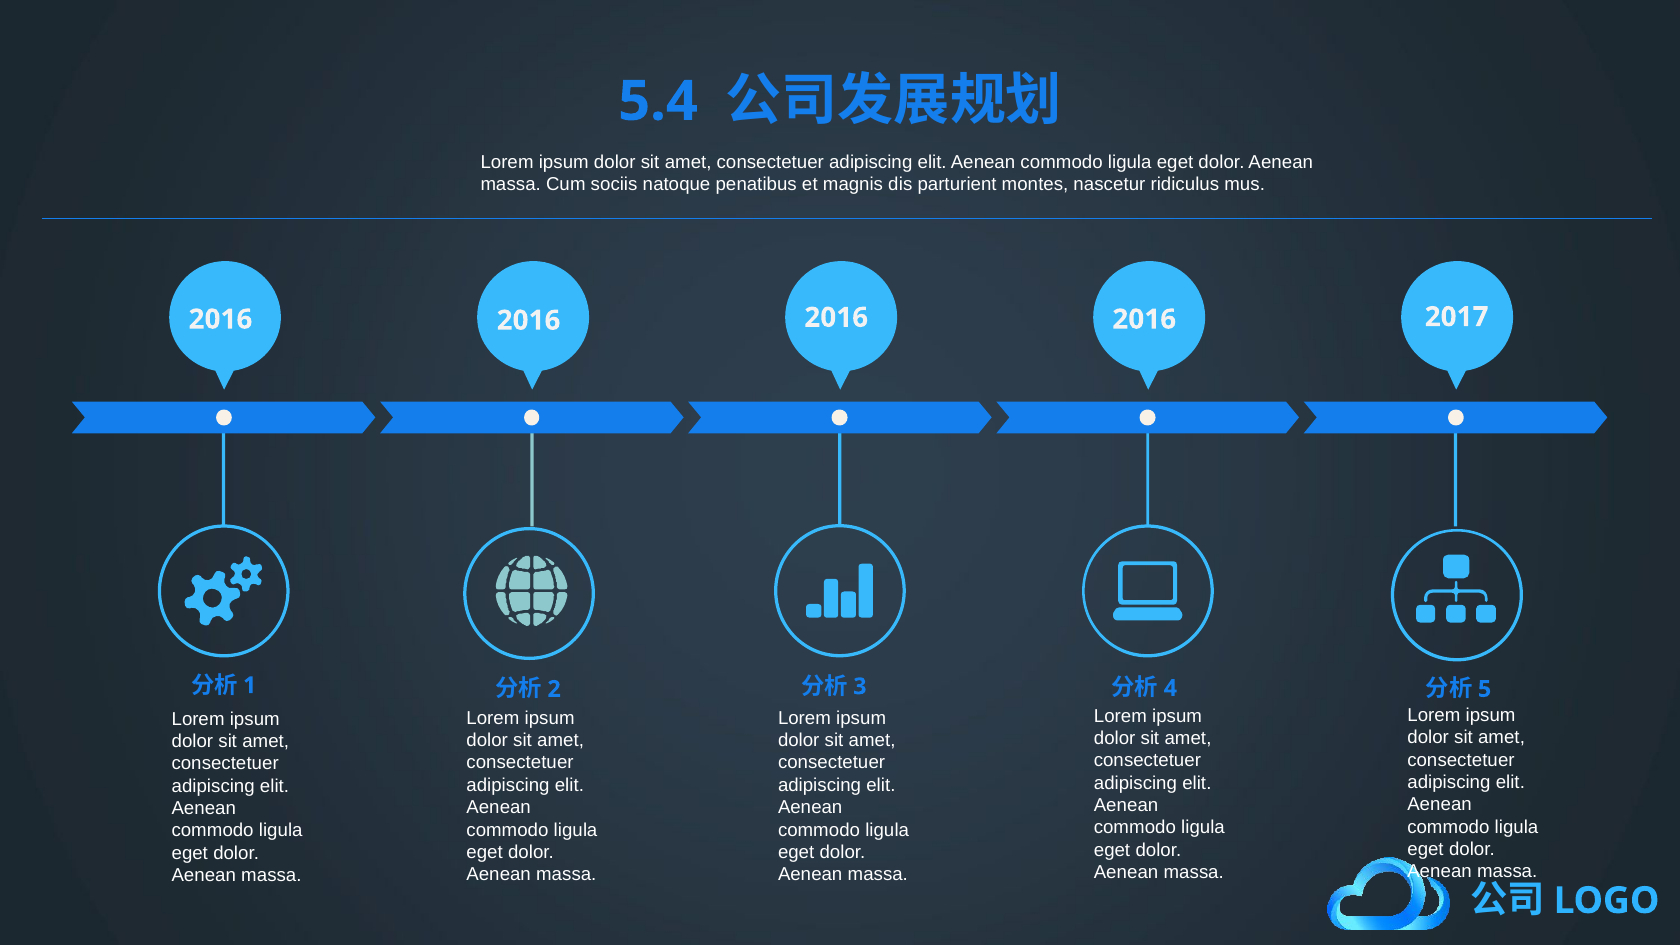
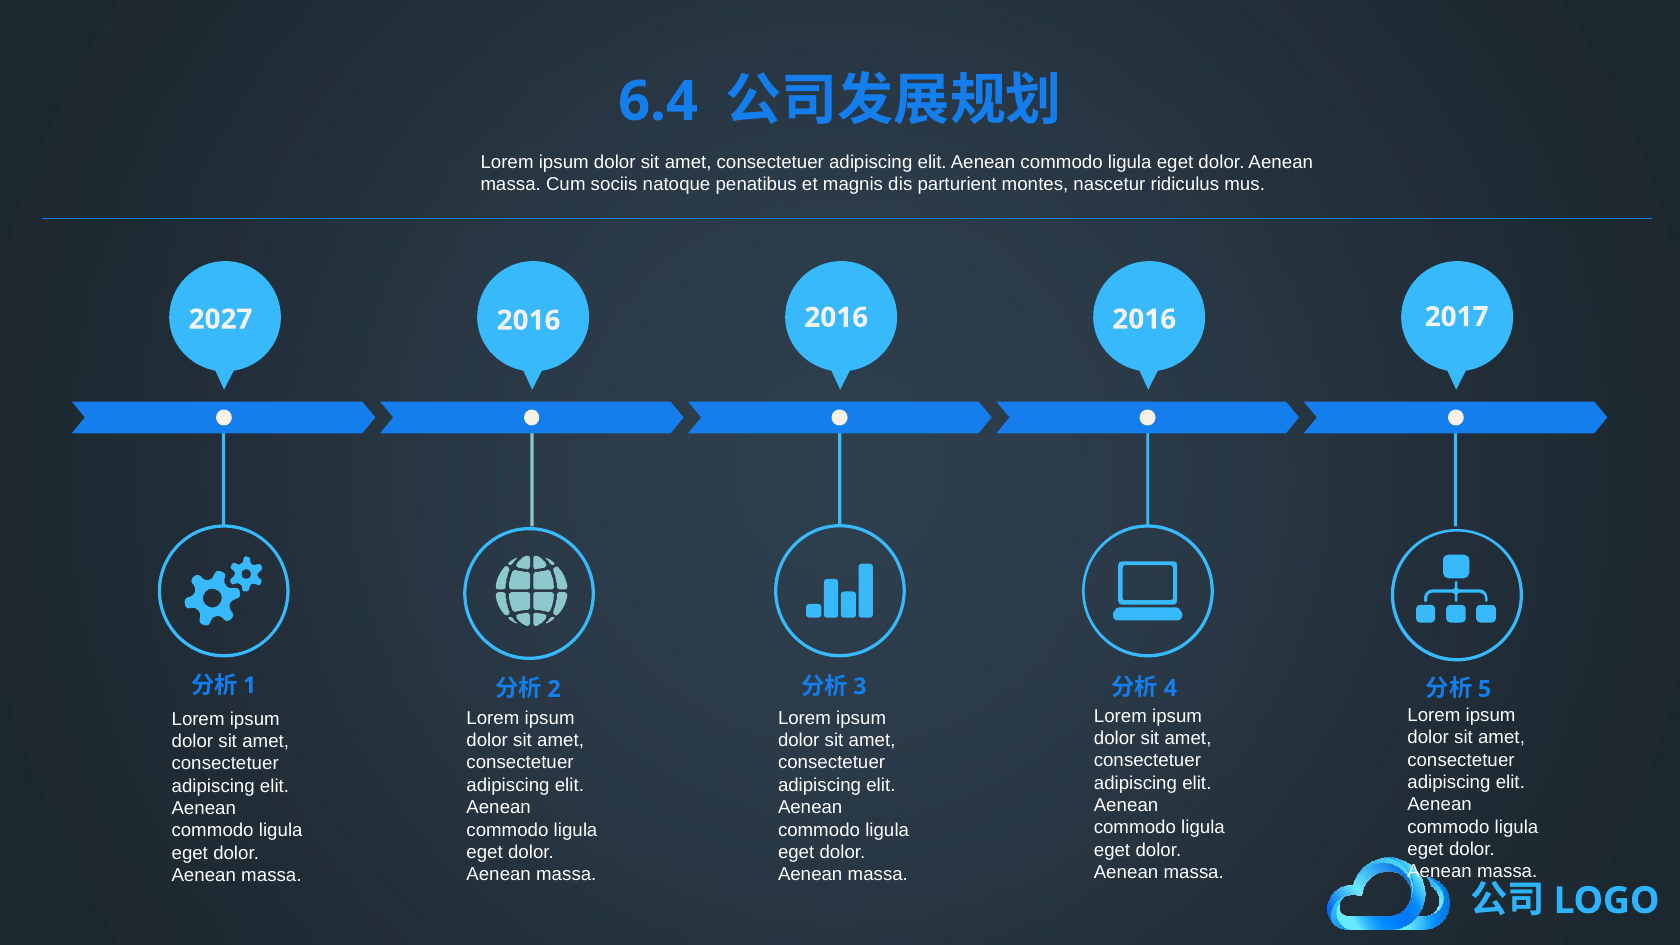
5.4: 5.4 -> 6.4 (658, 101)
2016: 2016 -> 2027 (221, 319)
